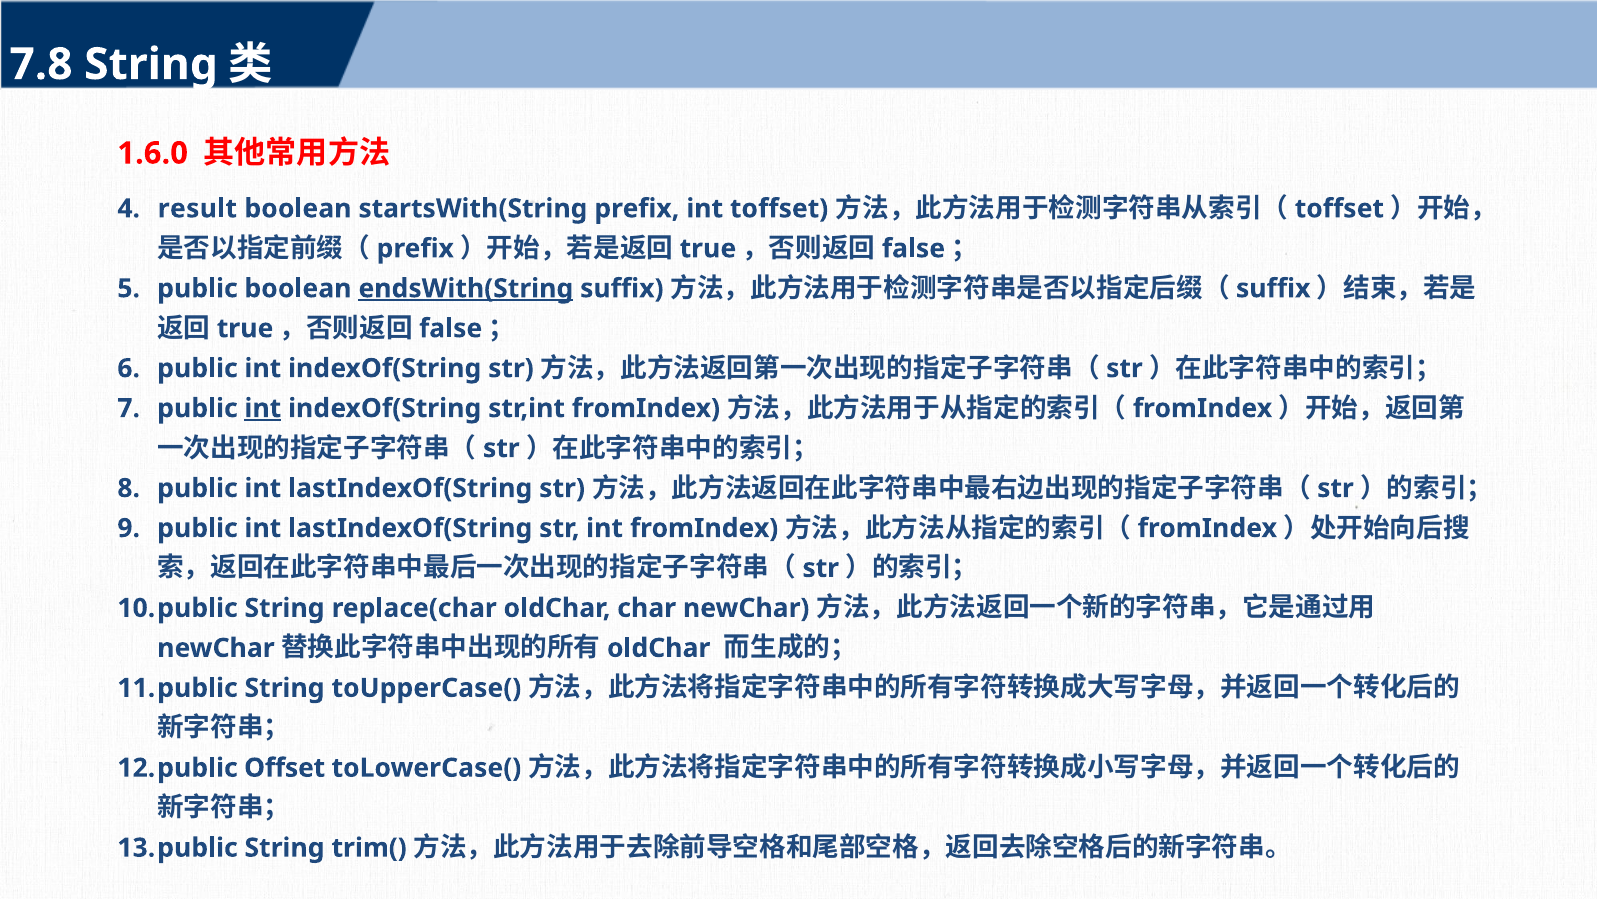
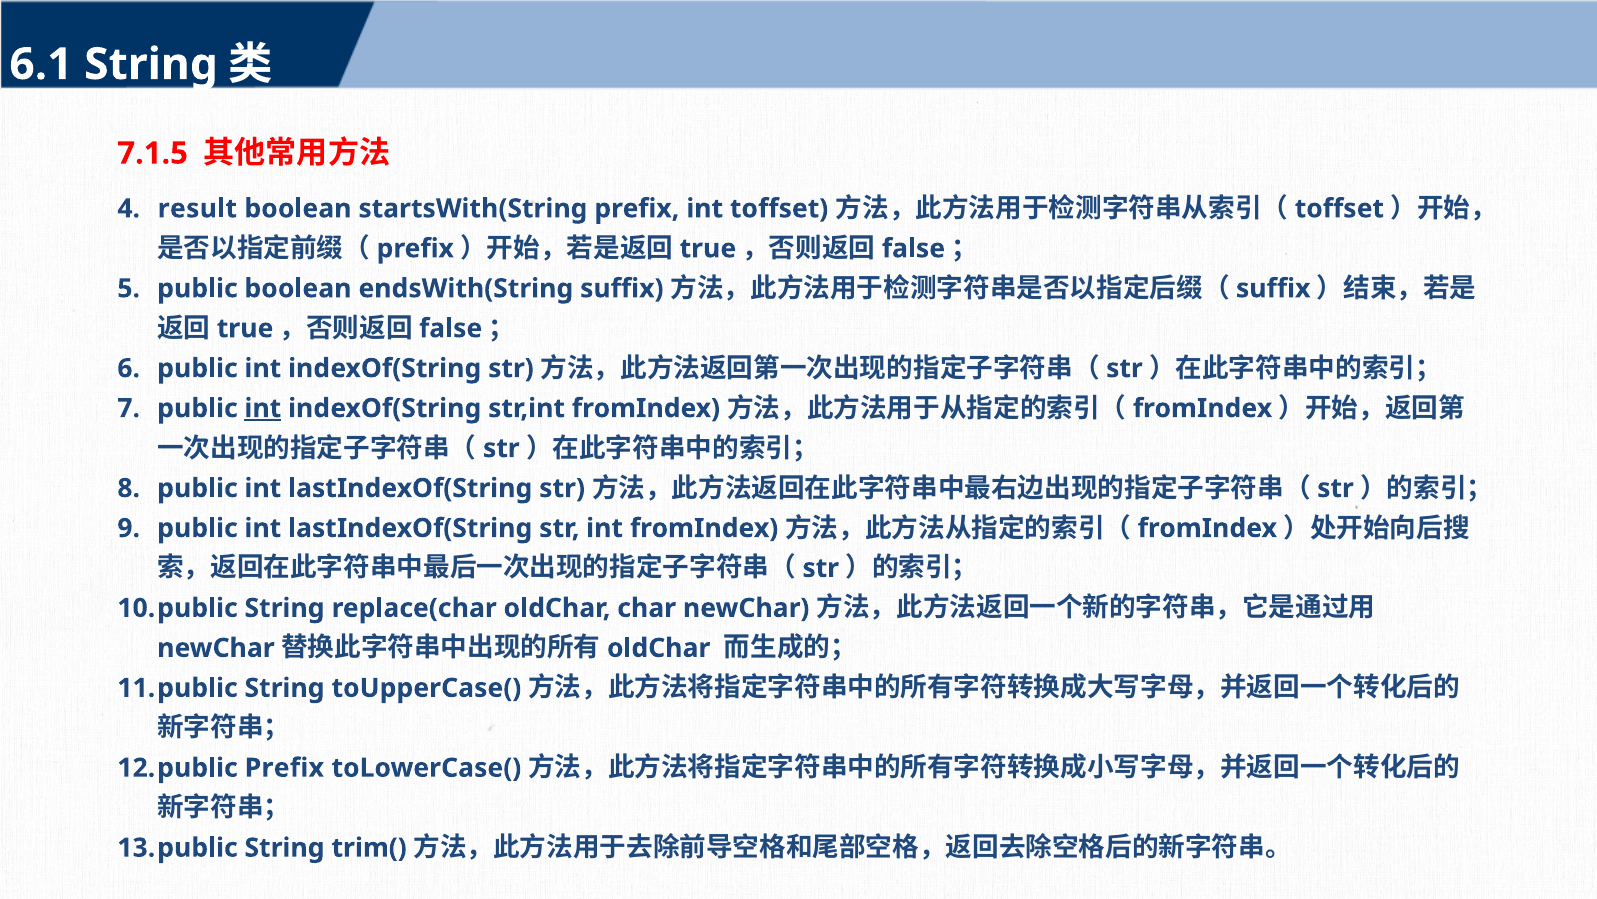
7.8: 7.8 -> 6.1 (41, 64)
1.6.0: 1.6.0 -> 7.1.5 (153, 153)
endsWith(String underline: present -> none (466, 288)
Offset: Offset -> Prefix (284, 767)
